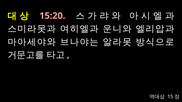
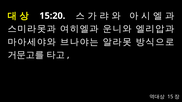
15:20 colour: pink -> white (52, 16)
